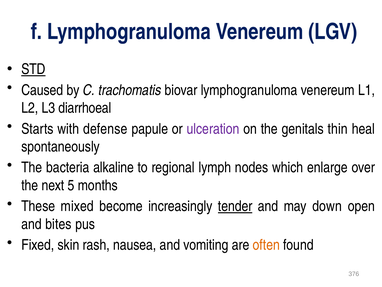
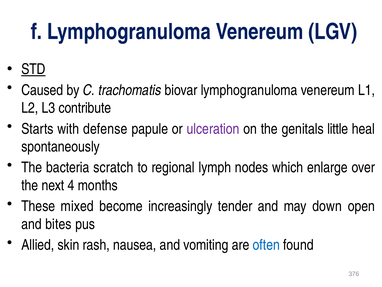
diarrhoeal: diarrhoeal -> contribute (85, 108)
thin: thin -> little (338, 129)
alkaline: alkaline -> scratch (113, 167)
5: 5 -> 4 (71, 185)
tender underline: present -> none (235, 206)
Fixed: Fixed -> Allied (38, 245)
often colour: orange -> blue (266, 245)
